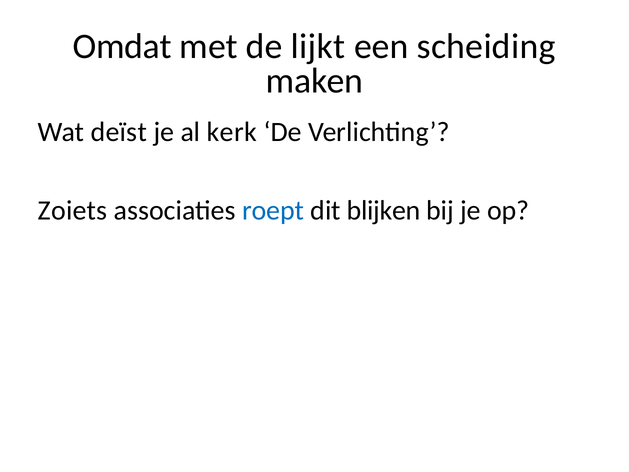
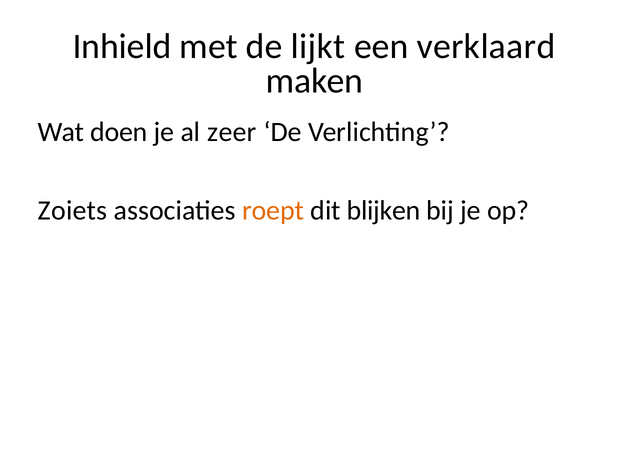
Omdat: Omdat -> Inhield (122, 46)
scheiding: scheiding -> verklaard (486, 46)
deïst: deïst -> doen (119, 132)
kerk: kerk -> zeer (232, 132)
roept colour: blue -> orange (273, 210)
